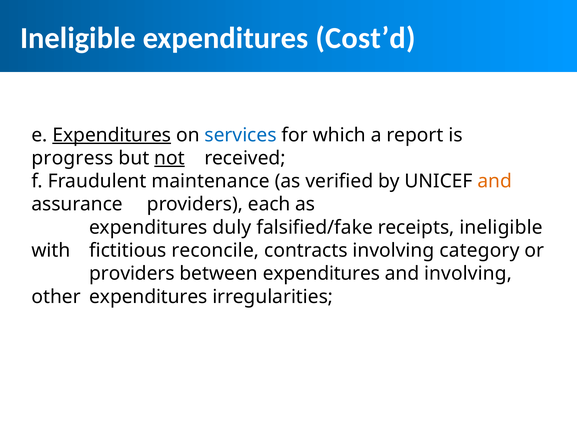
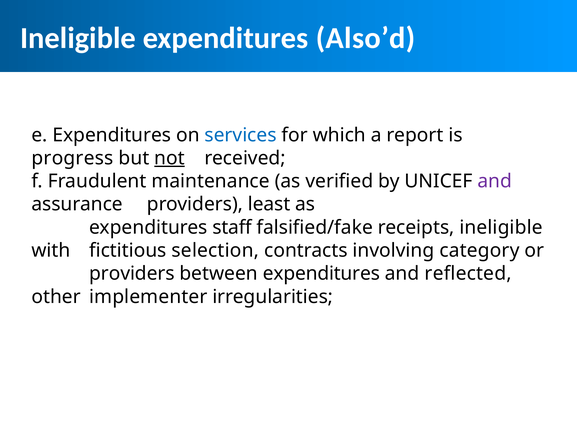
Cost’d: Cost’d -> Also’d (366, 38)
Expenditures underline: present -> none (112, 135)
and colour: orange -> purple (495, 181)
each: each -> least (269, 204)
duly: duly -> staff (232, 227)
reconcile: reconcile -> selection (215, 250)
and involving: involving -> reflected (468, 273)
other expenditures: expenditures -> implementer (148, 296)
